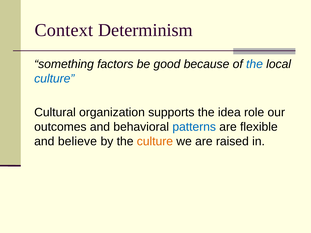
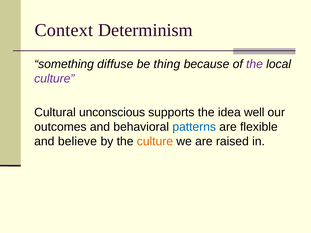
factors: factors -> diffuse (115, 64)
good: good -> thing (167, 64)
the colour: blue -> purple (255, 64)
culture colour: blue -> purple (54, 79)
organization: organization -> unconscious (112, 112)
role: role -> well (254, 112)
